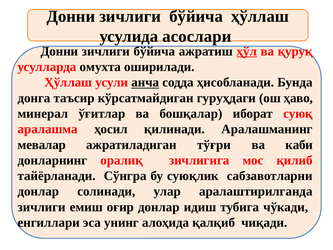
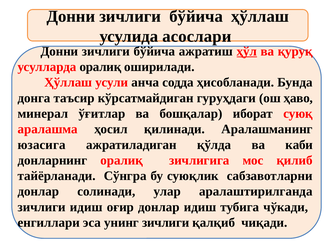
усулларда омухта: омухта -> оралиқ (100, 67)
анча underline: present -> none (145, 82)
мевалар: мевалар -> юзасига (42, 145)
тўғри: тўғри -> қўлда (214, 145)
зичлиги емиш: емиш -> идиш (86, 207)
унинг алоҳида: алоҳида -> зичлиги (166, 222)
